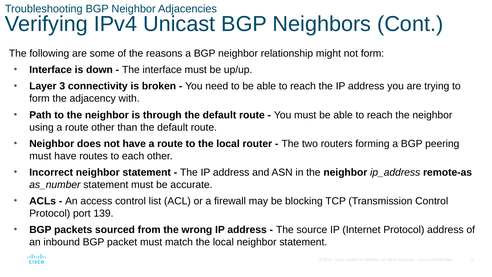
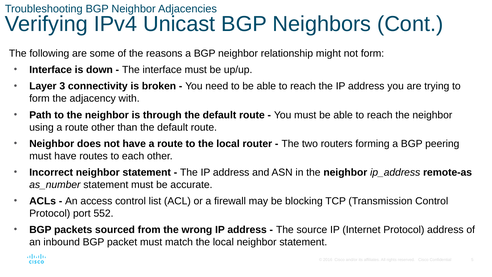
139: 139 -> 552 (103, 213)
